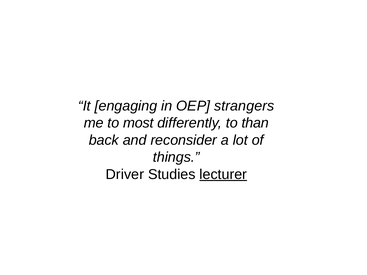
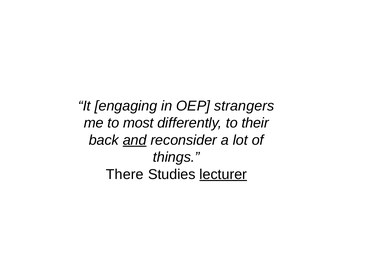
than: than -> their (255, 123)
and underline: none -> present (135, 140)
Driver: Driver -> There (125, 175)
